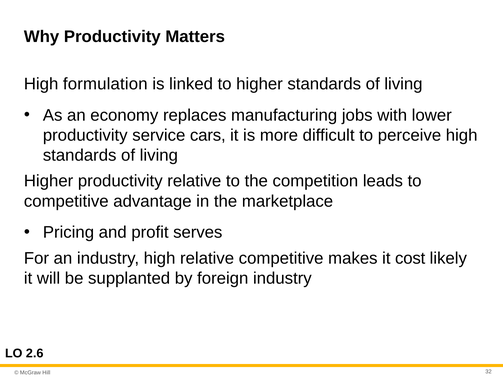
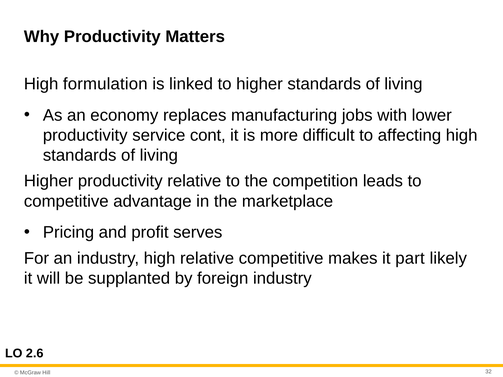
cars: cars -> cont (208, 135)
perceive: perceive -> affecting (409, 135)
cost: cost -> part (410, 258)
